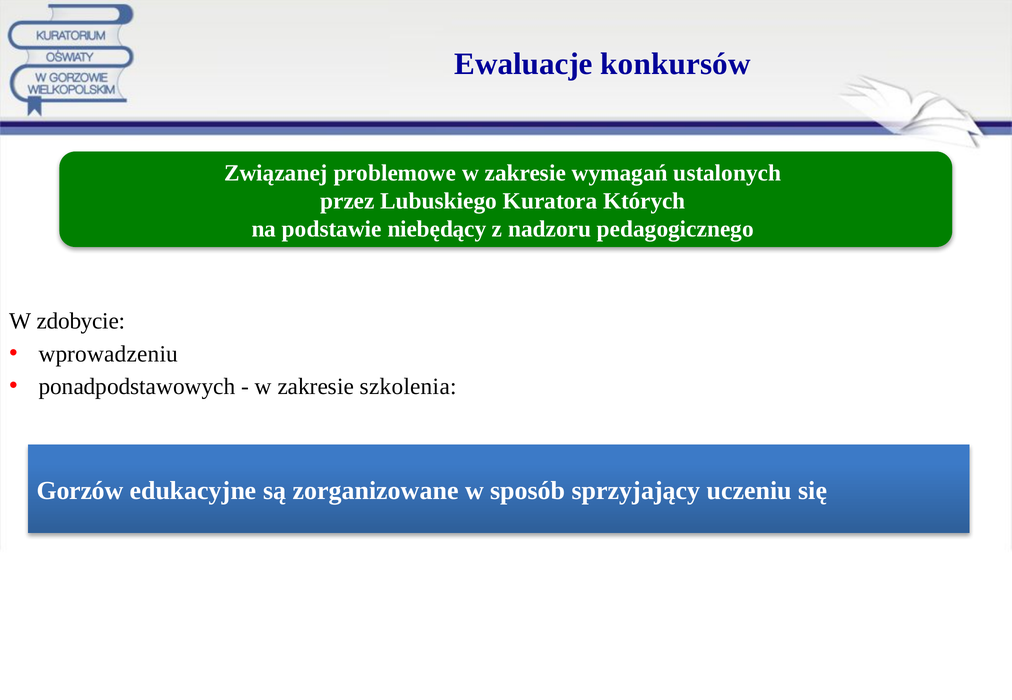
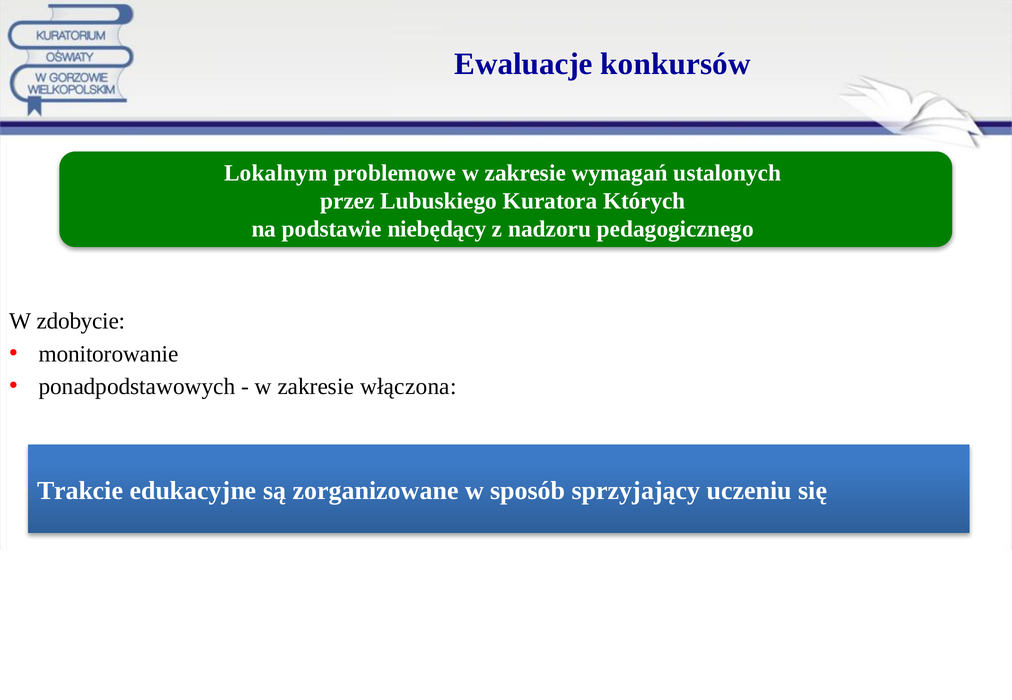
Związanej: Związanej -> Lokalnym (276, 173)
wprowadzeniu: wprowadzeniu -> monitorowanie (109, 354)
szkolenia: szkolenia -> włączona (408, 387)
Gorzów: Gorzów -> Trakcie (80, 491)
